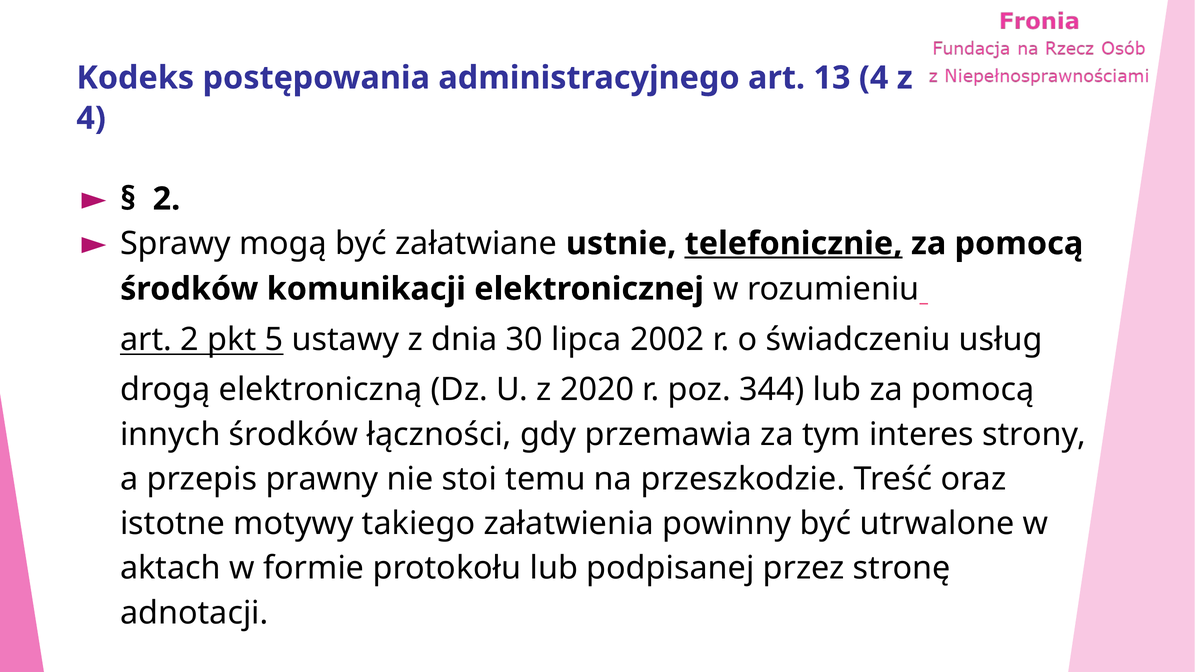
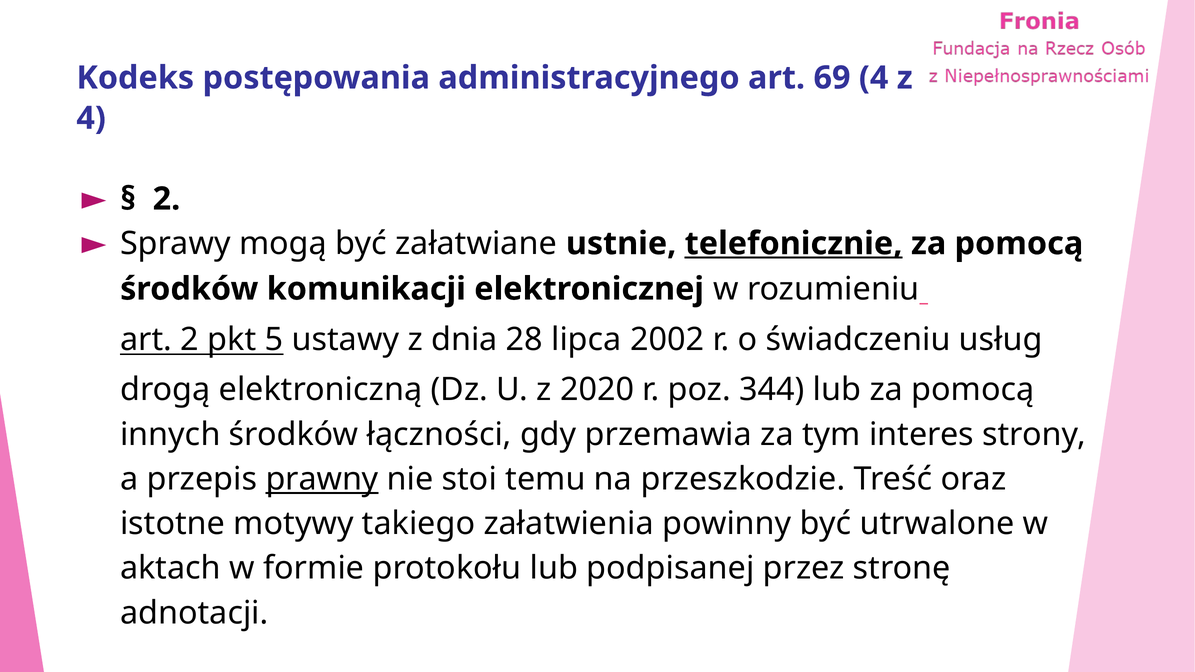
13: 13 -> 69 (832, 78)
30: 30 -> 28 (524, 340)
prawny underline: none -> present (322, 479)
